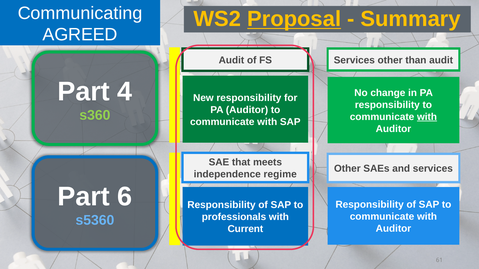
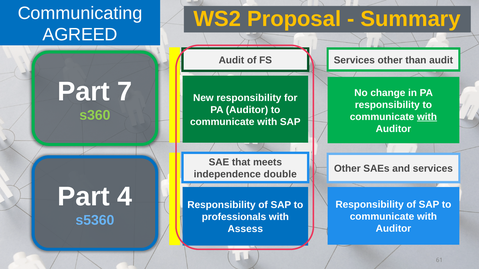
Proposal underline: present -> none (294, 19)
4: 4 -> 7 (125, 92)
regime: regime -> double (280, 174)
6: 6 -> 4 (125, 197)
Current: Current -> Assess (245, 229)
